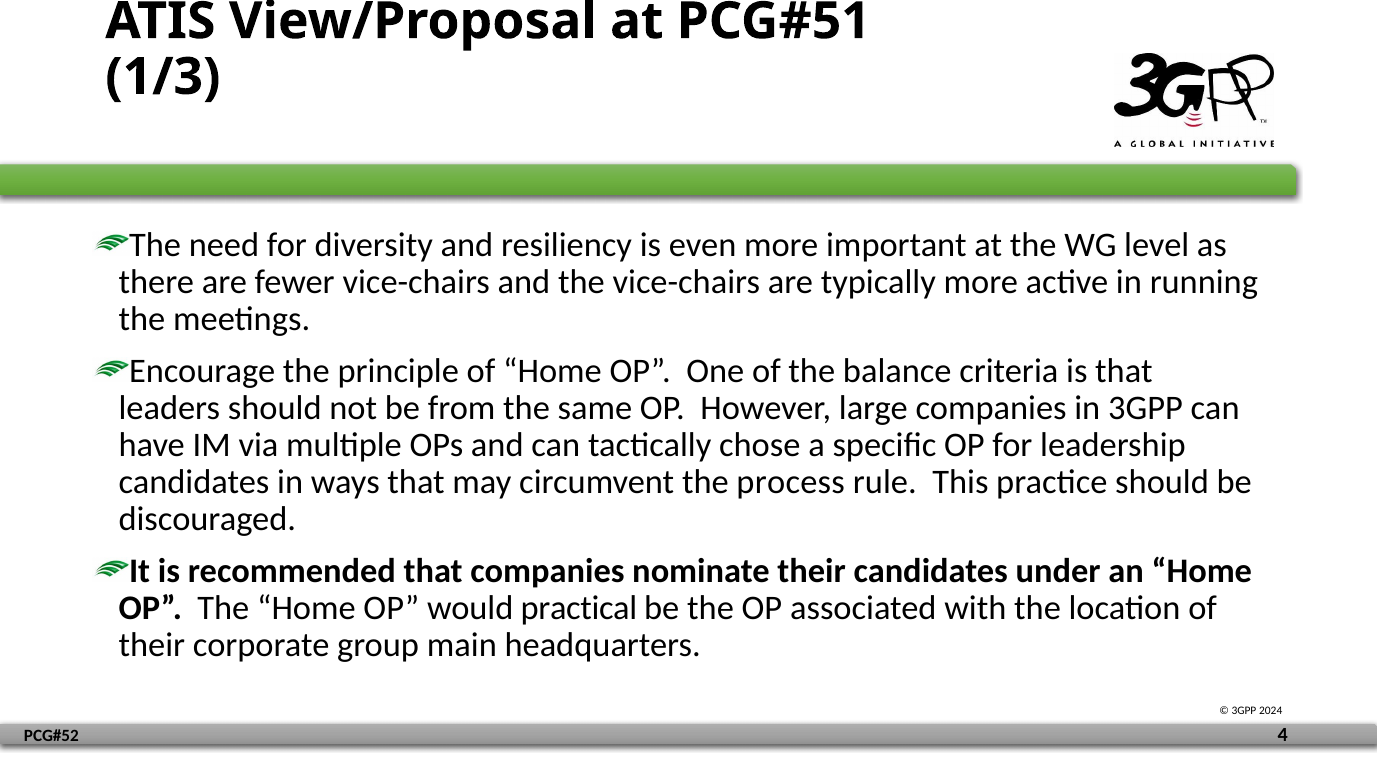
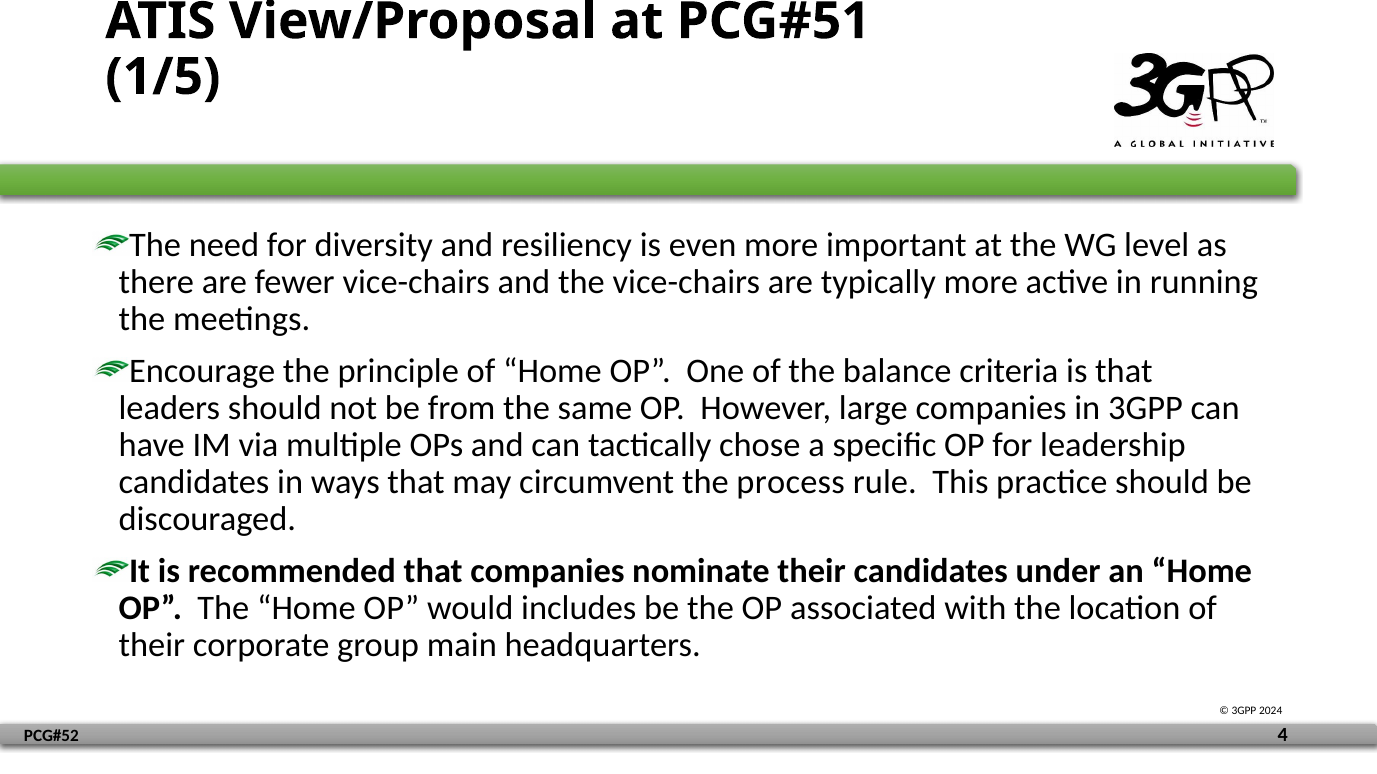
1/3: 1/3 -> 1/5 (163, 77)
practical: practical -> includes (579, 609)
